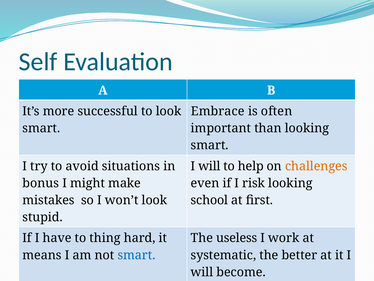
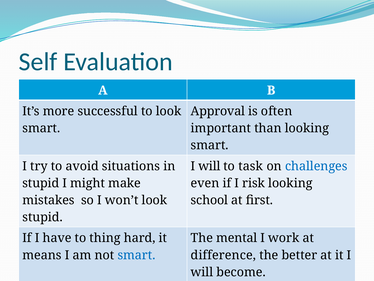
Embrace: Embrace -> Approval (218, 111)
help: help -> task (251, 166)
challenges colour: orange -> blue (316, 166)
bonus: bonus -> stupid (41, 183)
useless: useless -> mental (237, 238)
systematic: systematic -> difference (223, 255)
